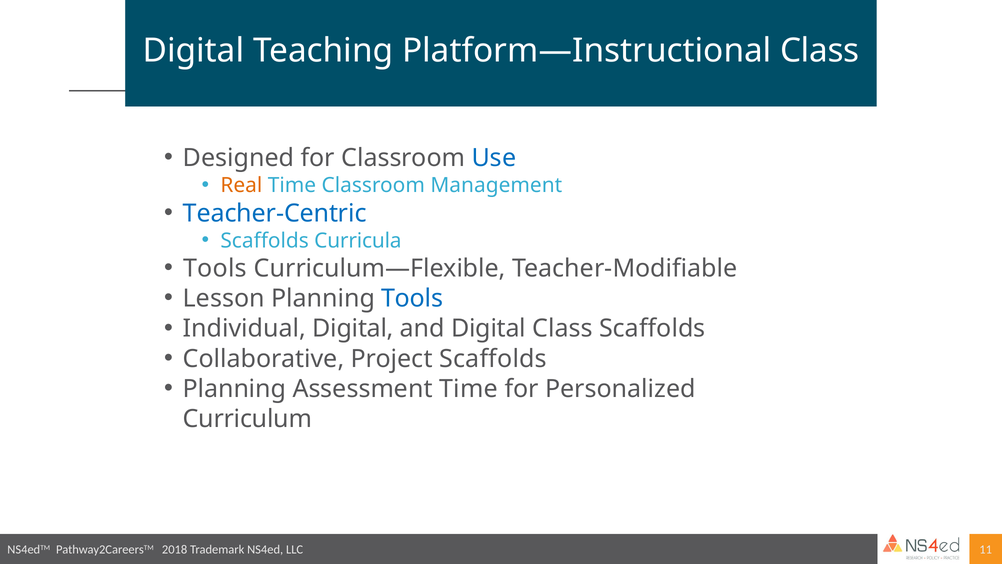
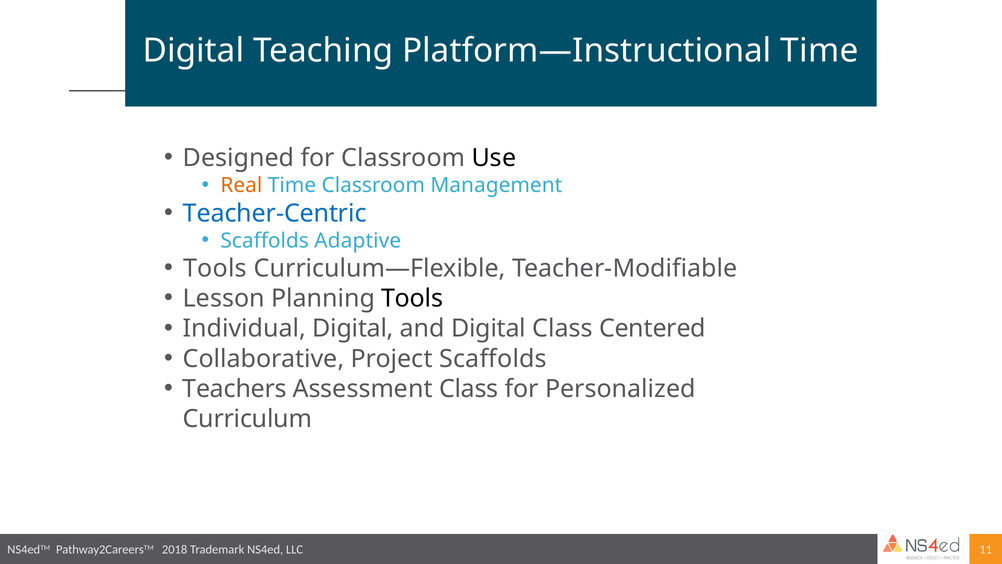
Platform—Instructional Class: Class -> Time (819, 51)
Use colour: blue -> black (494, 158)
Curricula: Curricula -> Adaptive (358, 240)
Tools colour: blue -> black (412, 298)
Class Scaffolds: Scaffolds -> Centered (652, 328)
Planning: Planning -> Teachers (235, 389)
Assessment Time: Time -> Class (469, 389)
